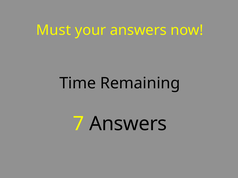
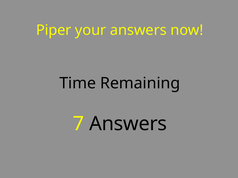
Must: Must -> Piper (54, 30)
